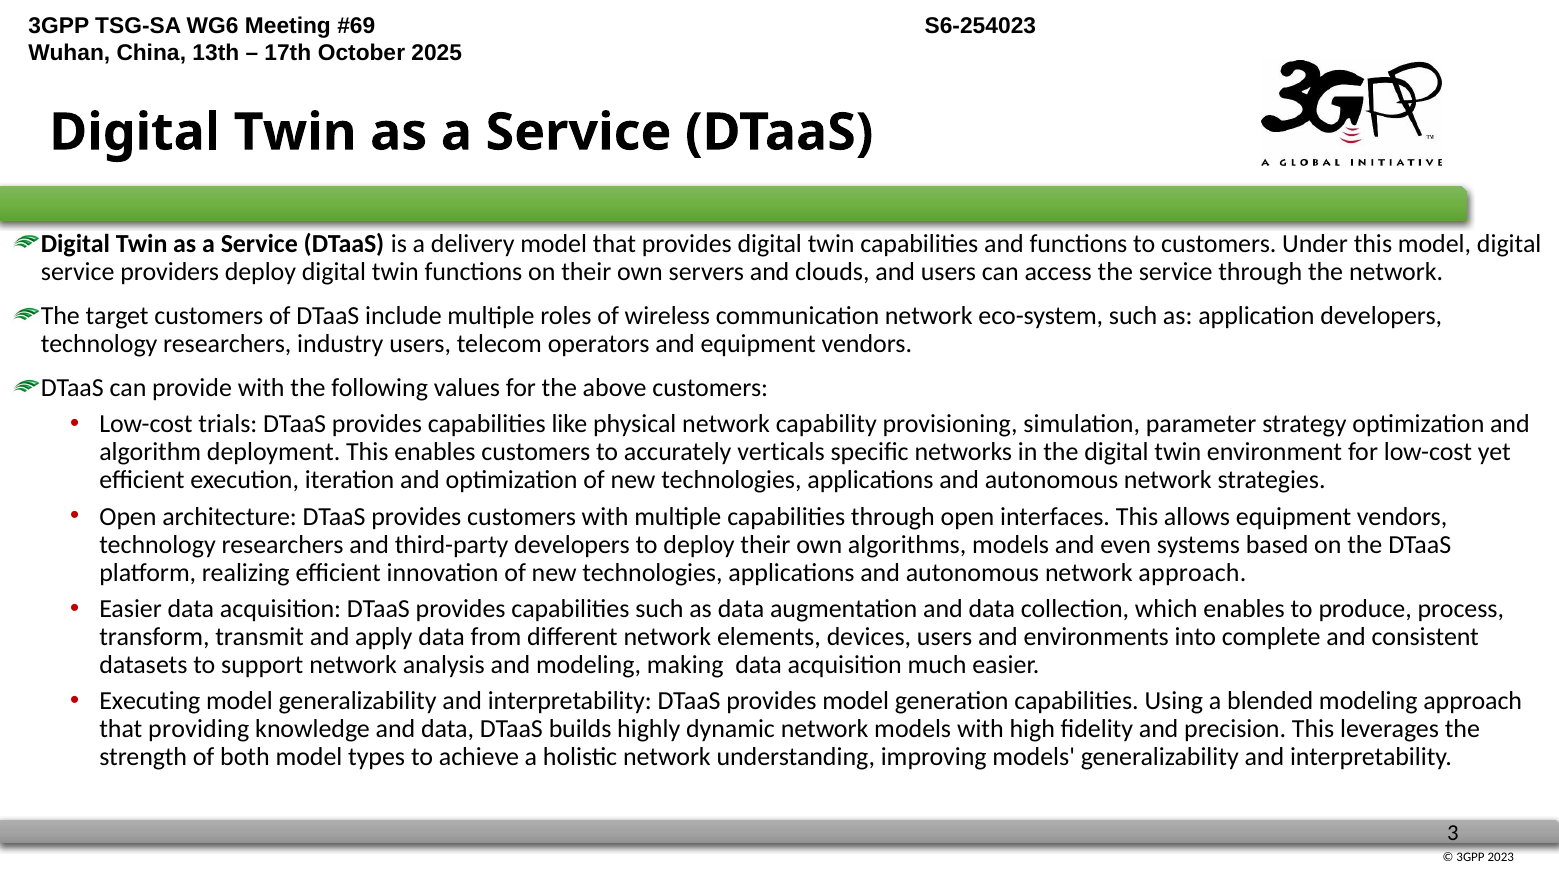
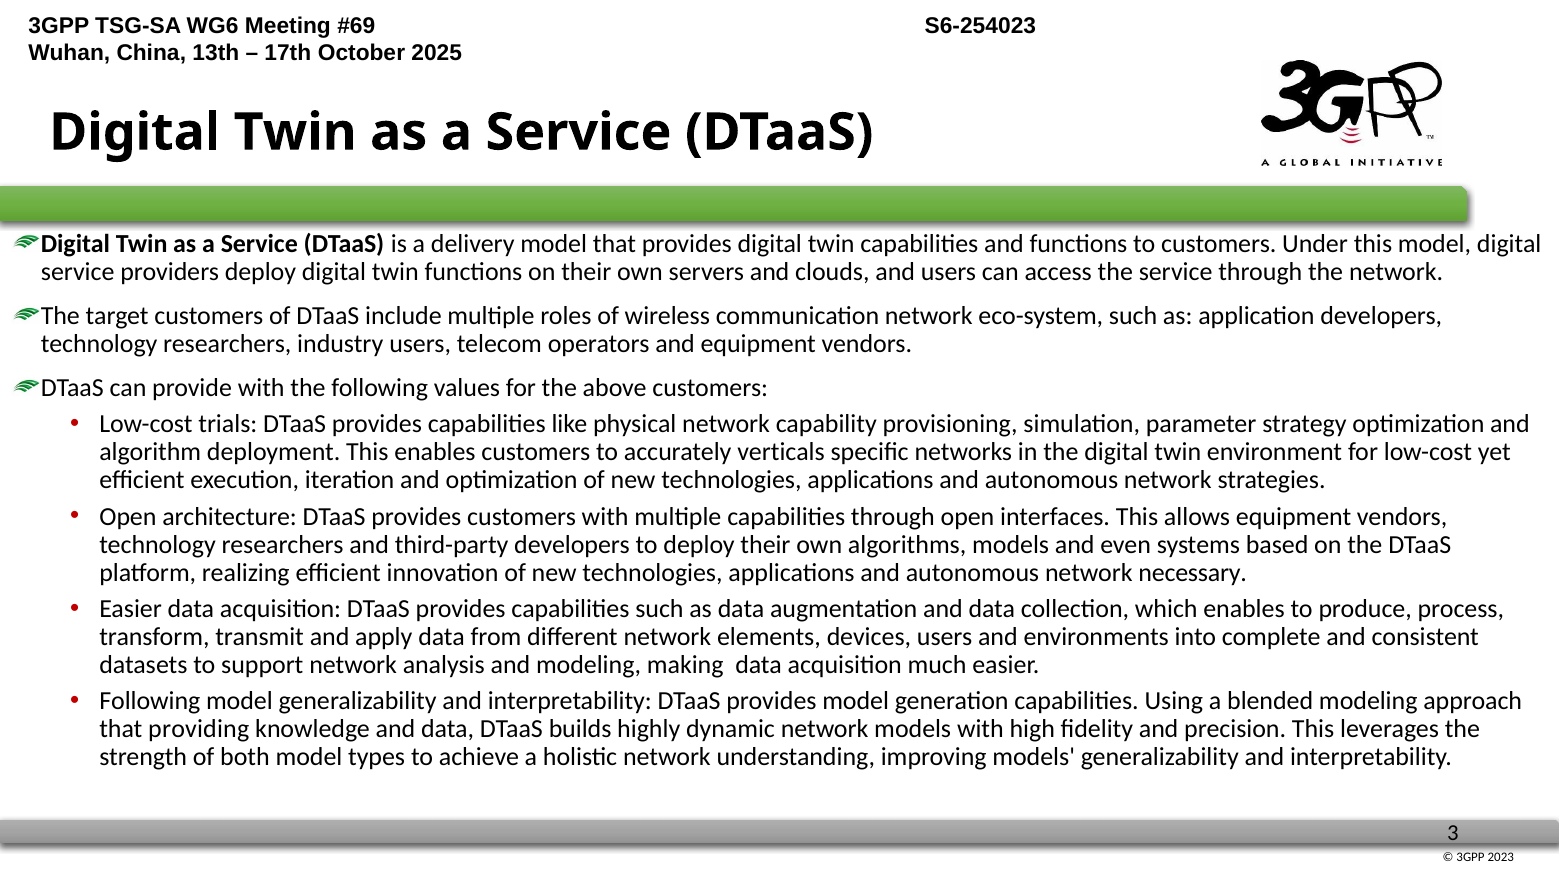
network approach: approach -> necessary (1193, 573)
Executing: Executing -> Following (150, 701)
